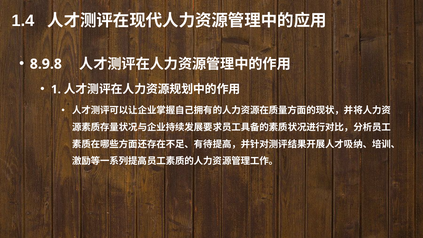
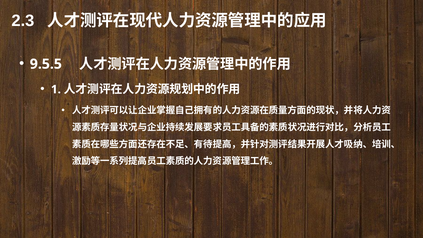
1.4: 1.4 -> 2.3 (23, 21)
8.9.8: 8.9.8 -> 9.5.5 (46, 64)
